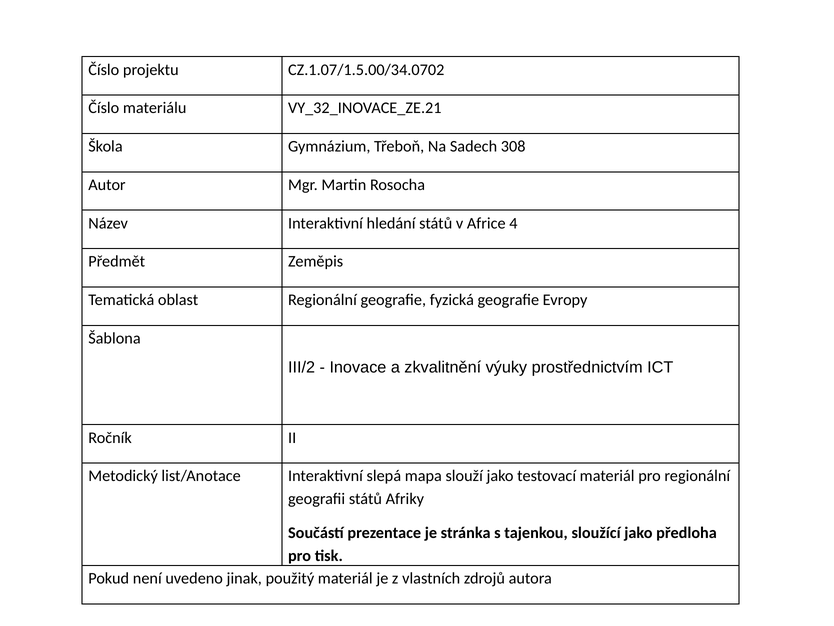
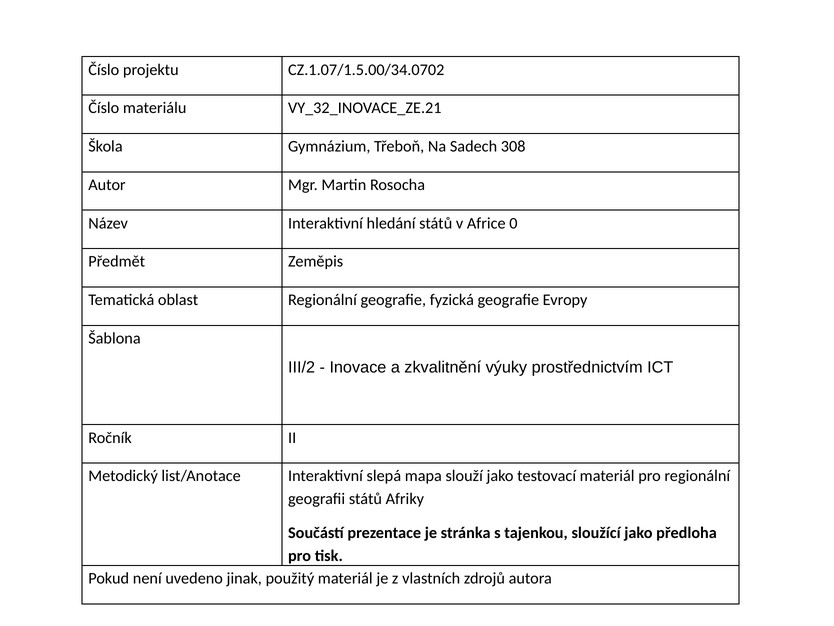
4: 4 -> 0 (513, 223)
